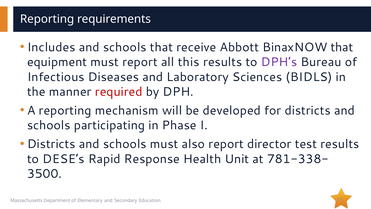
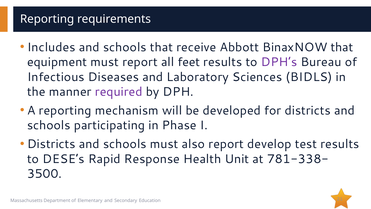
this: this -> feet (189, 62)
required colour: red -> purple (119, 92)
director: director -> develop (269, 144)
